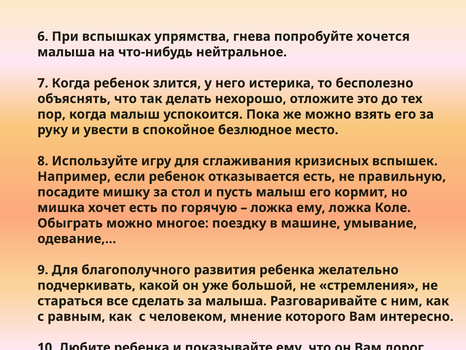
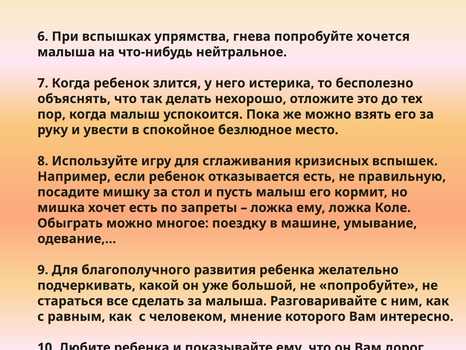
горячую: горячую -> запреты (209, 207)
не стремления: стремления -> попробуйте (369, 285)
